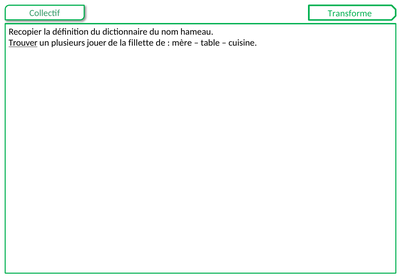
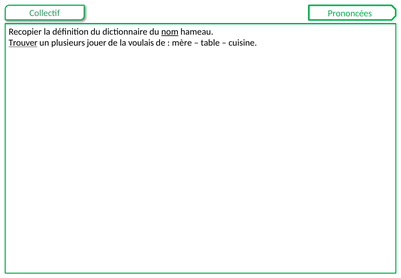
Transforme: Transforme -> Prononcées (350, 13)
nom underline: none -> present (170, 32)
fillette: fillette -> voulais (141, 43)
